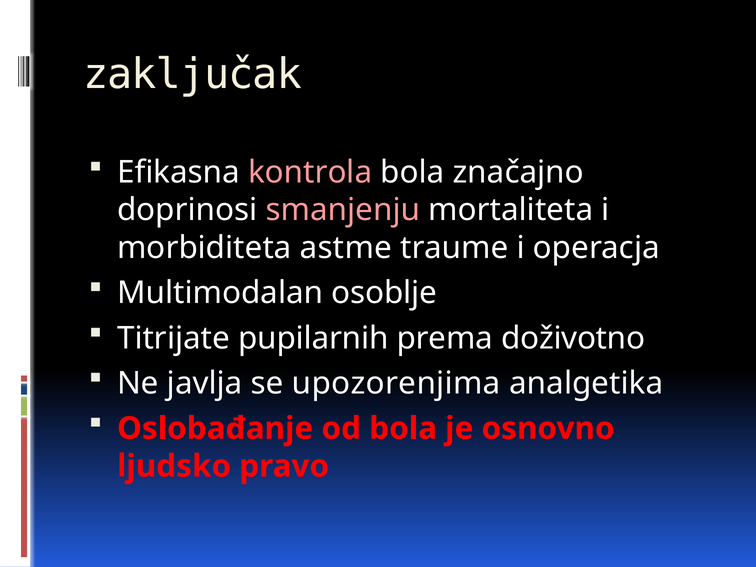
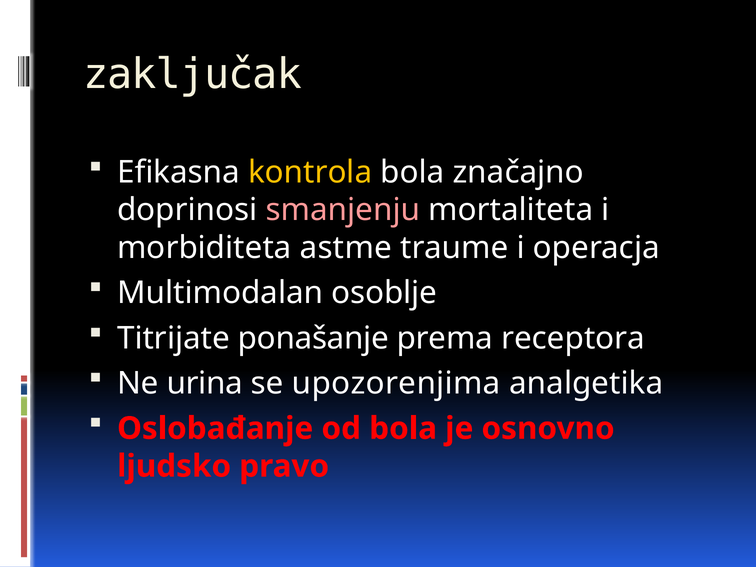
kontrola colour: pink -> yellow (310, 172)
pupilarnih: pupilarnih -> ponašanje (313, 338)
doživotno: doživotno -> receptora (573, 338)
javlja: javlja -> urina (205, 383)
